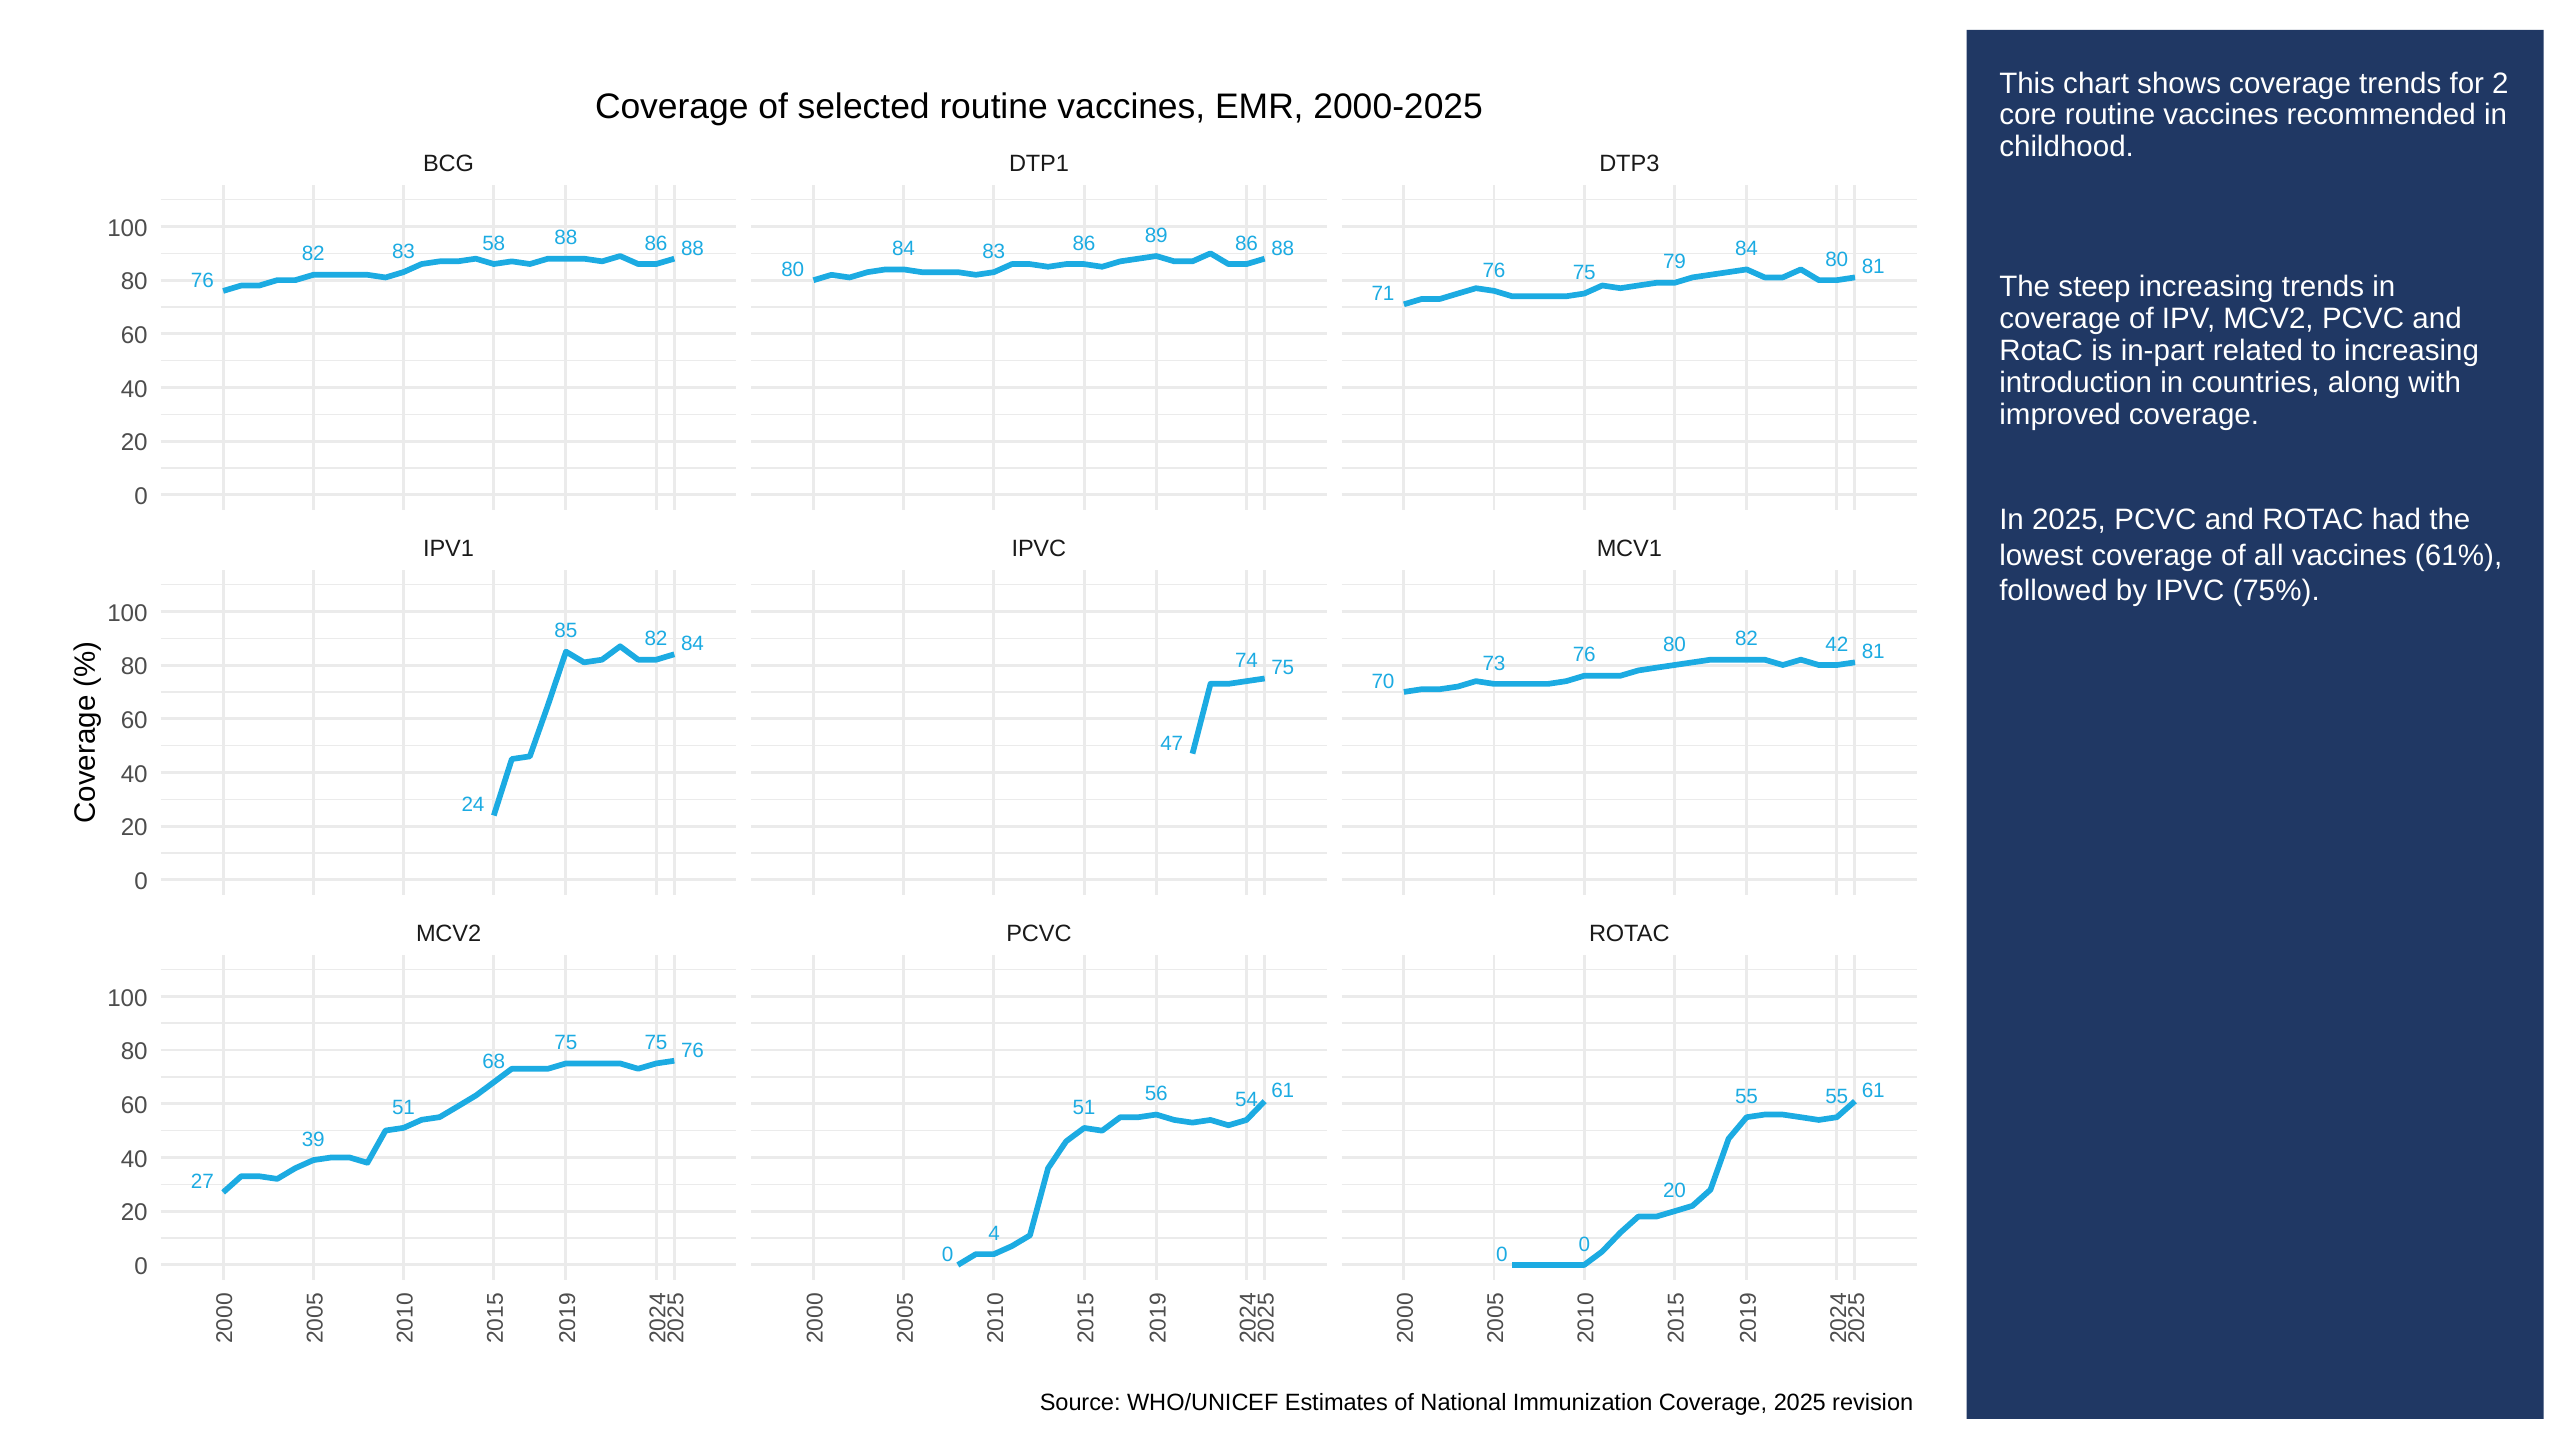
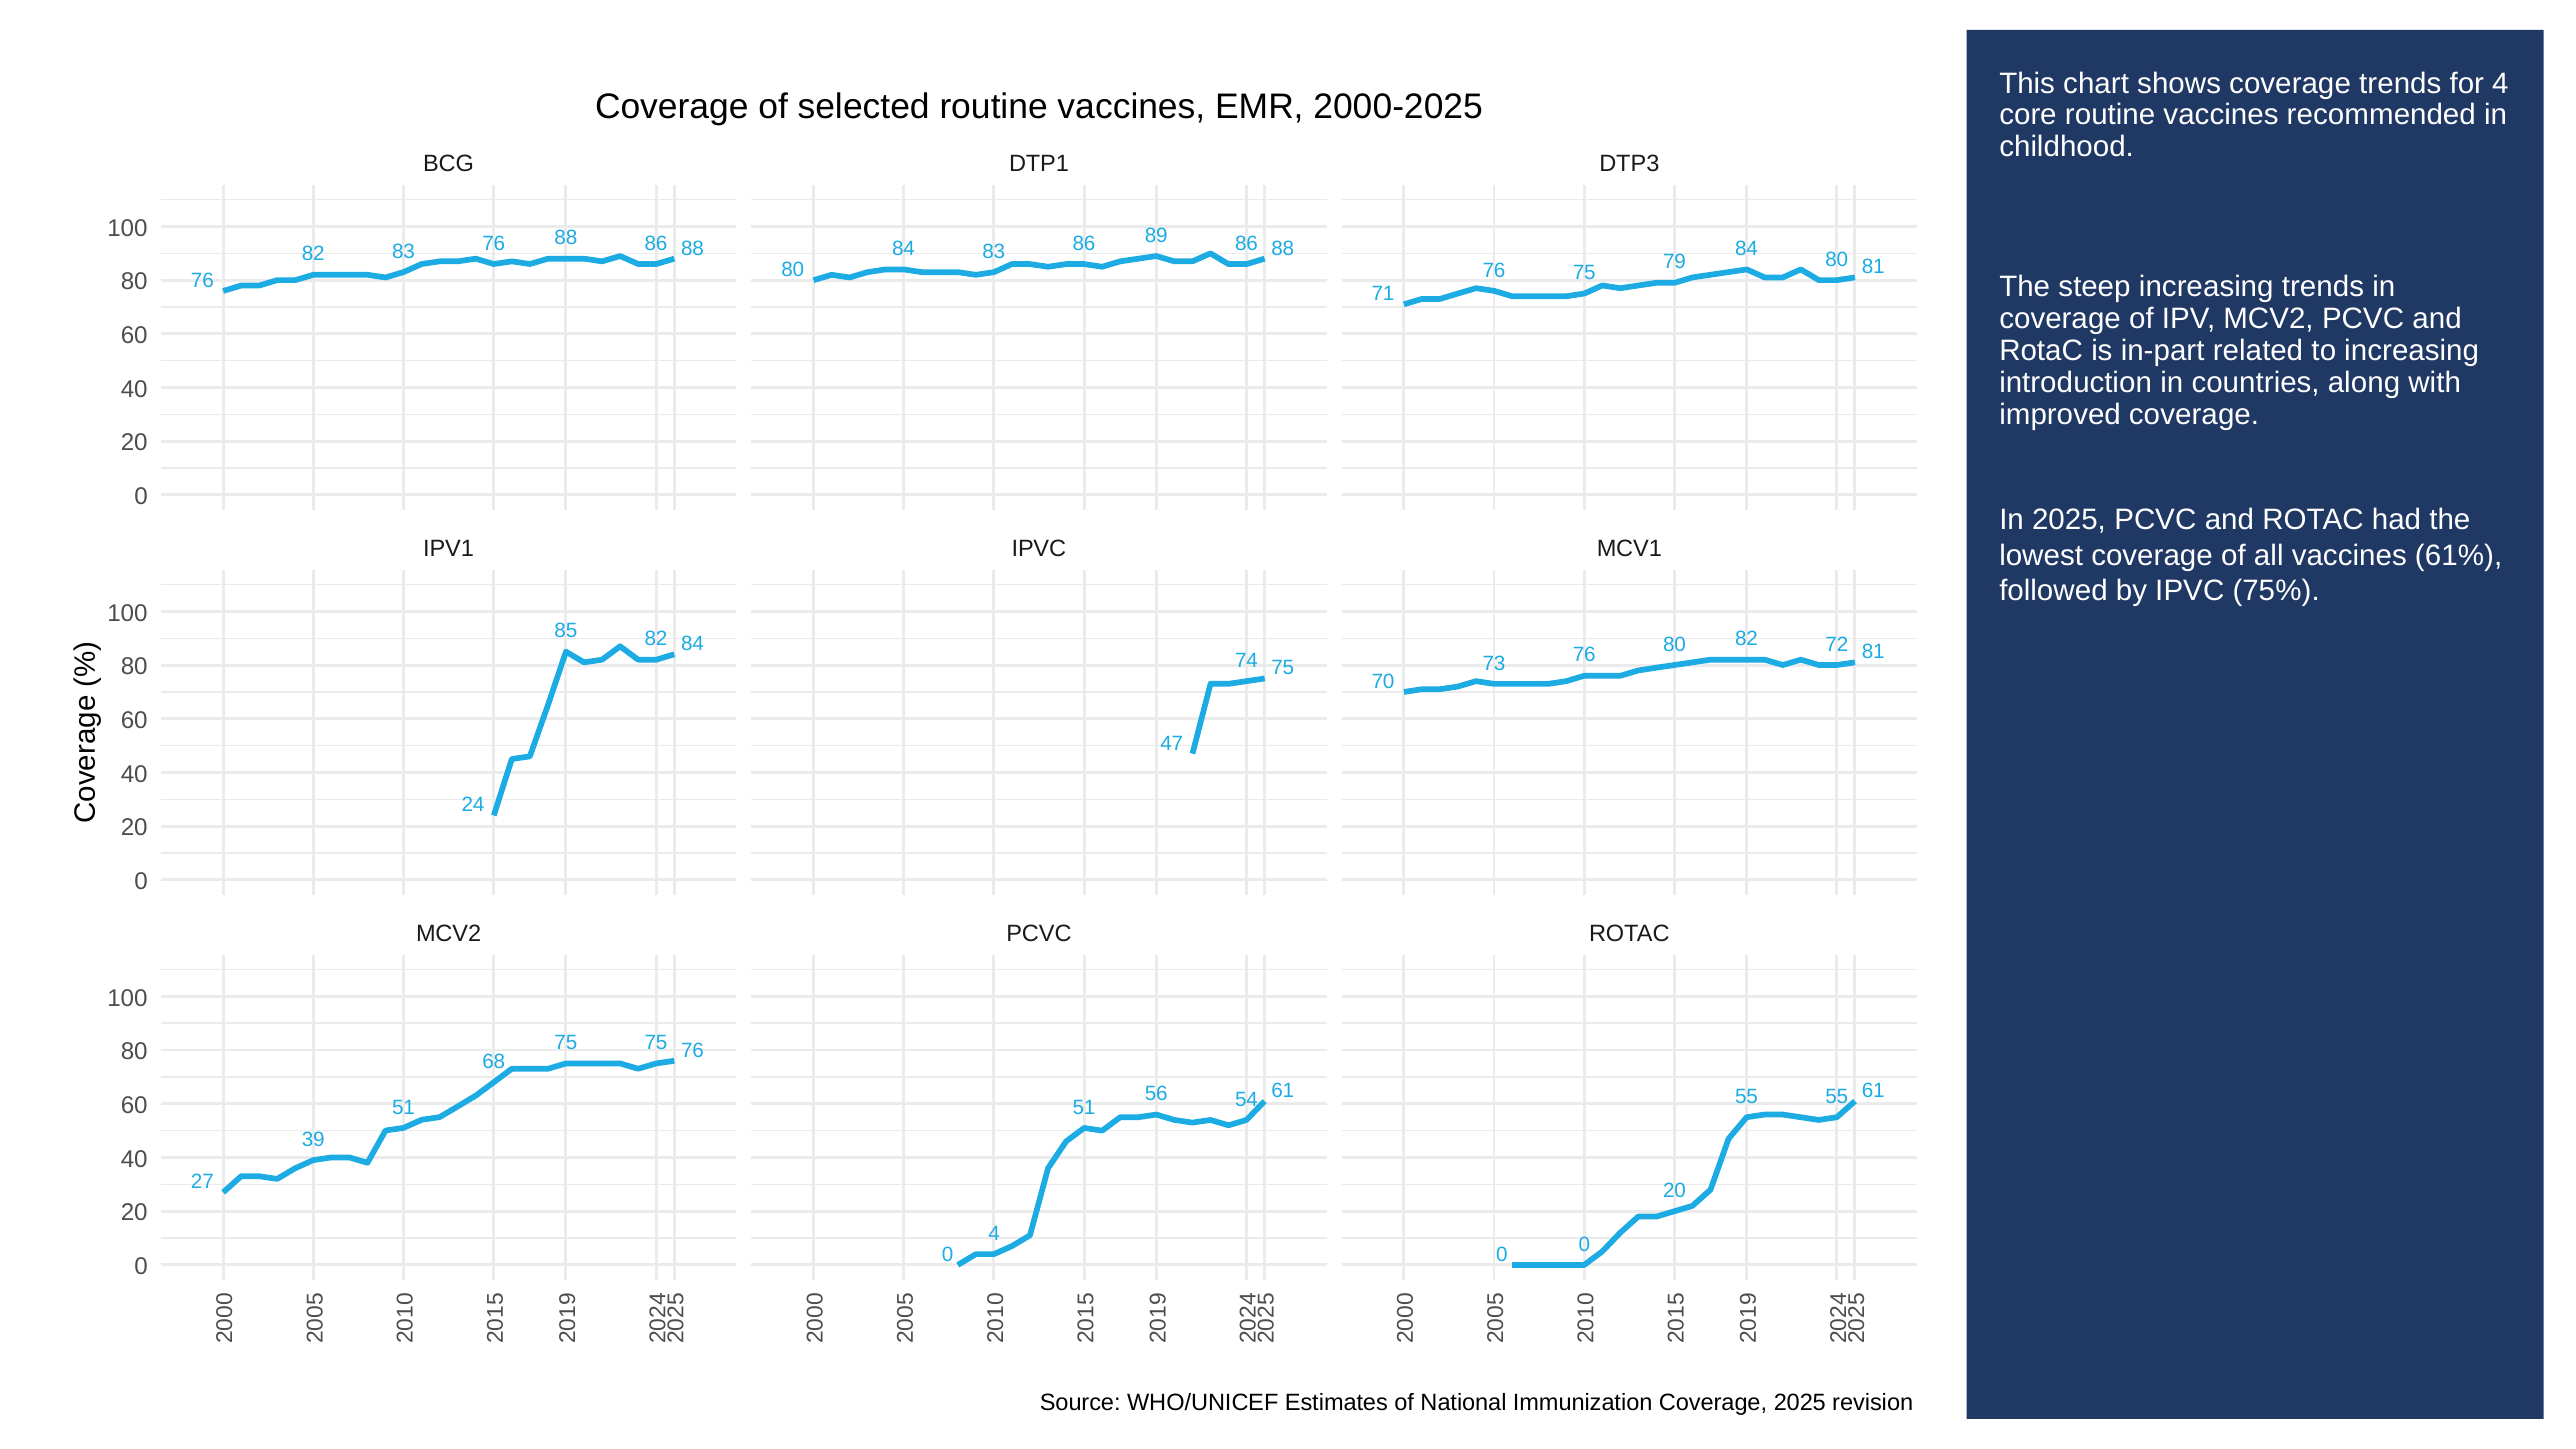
for 2: 2 -> 4 (2500, 83)
83 58: 58 -> 76 (494, 243)
42: 42 -> 72 (1837, 644)
